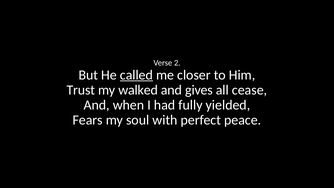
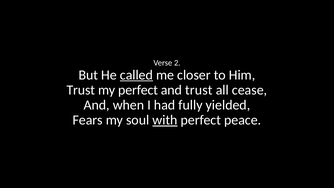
my walked: walked -> perfect (138, 90)
and gives: gives -> trust (199, 90)
with underline: none -> present (165, 120)
